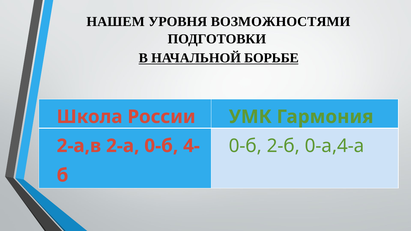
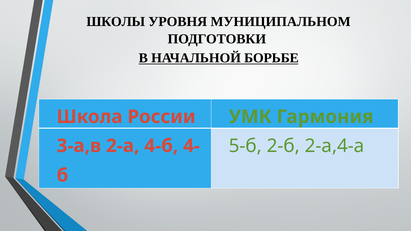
НАШЕМ: НАШЕМ -> ШКОЛЫ (116, 22)
ВОЗМОЖНОСТЯМИ: ВОЗМОЖНОСТЯМИ -> МУНИЦИПАЛЬНОМ (281, 22)
0-б: 0-б -> 5-б (245, 146)
0-а,4-а: 0-а,4-а -> 2-а,4-а (335, 146)
2-а,в: 2-а,в -> 3-а,в (79, 146)
2-а 0-б: 0-б -> 4-б (161, 146)
